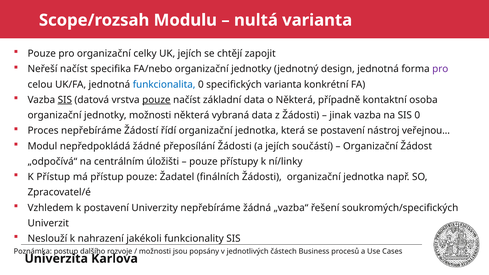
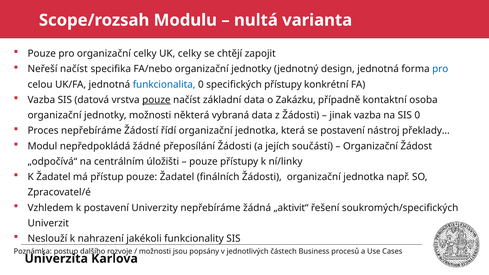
UK jejích: jejích -> celky (190, 54)
pro colour: purple -> blue (440, 69)
specifických varianta: varianta -> přístupy (283, 84)
SIS underline: present -> none (65, 100)
o Některá: Některá -> Zakázku (296, 100)
veřejnou: veřejnou -> překlady (426, 131)
K Přístup: Přístup -> Žadatel (53, 177)
„vazba“: „vazba“ -> „aktivit“ (291, 208)
